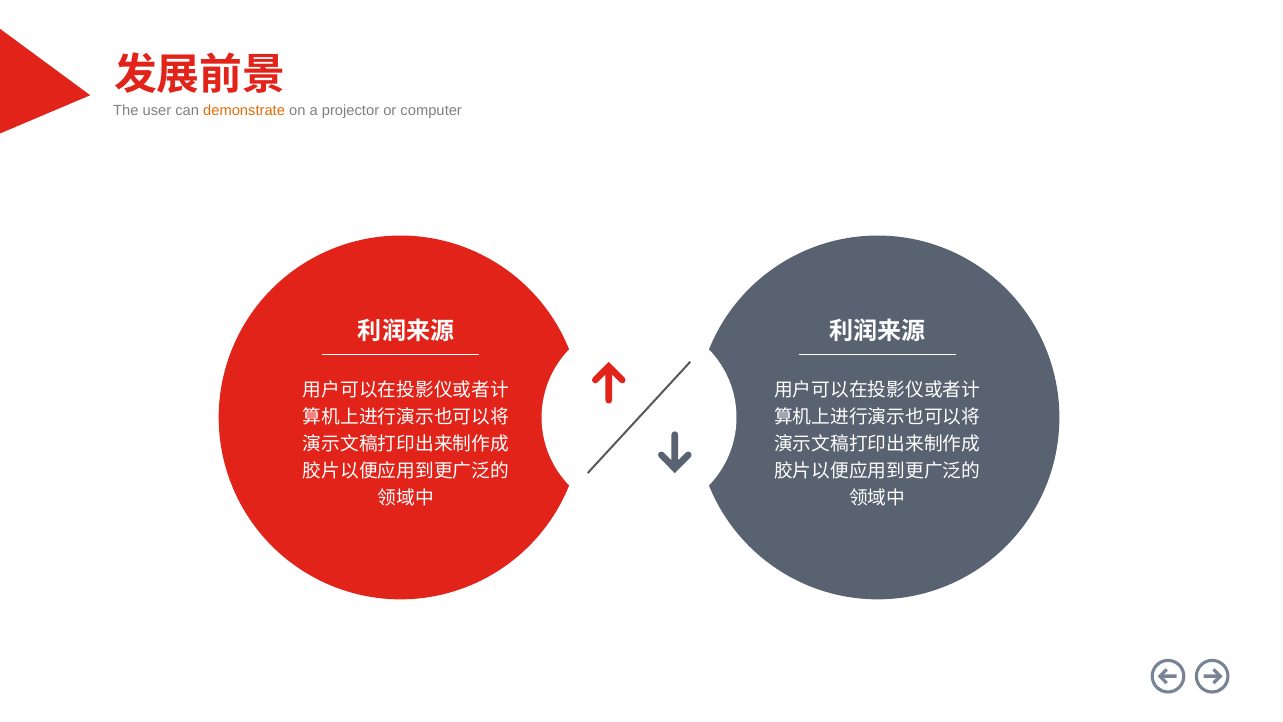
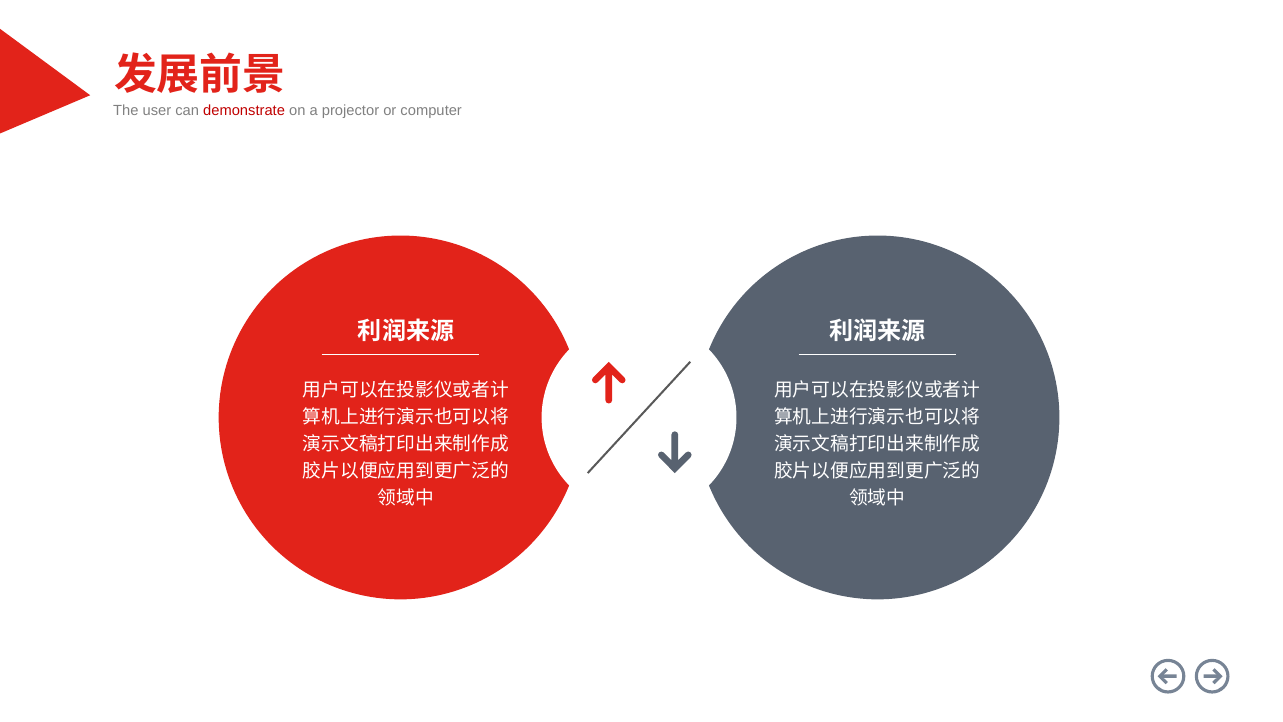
demonstrate colour: orange -> red (244, 111)
